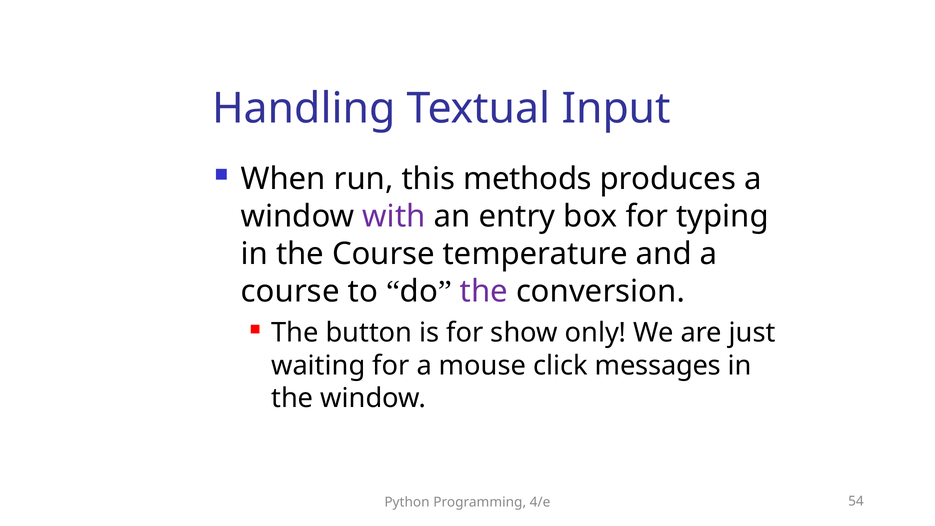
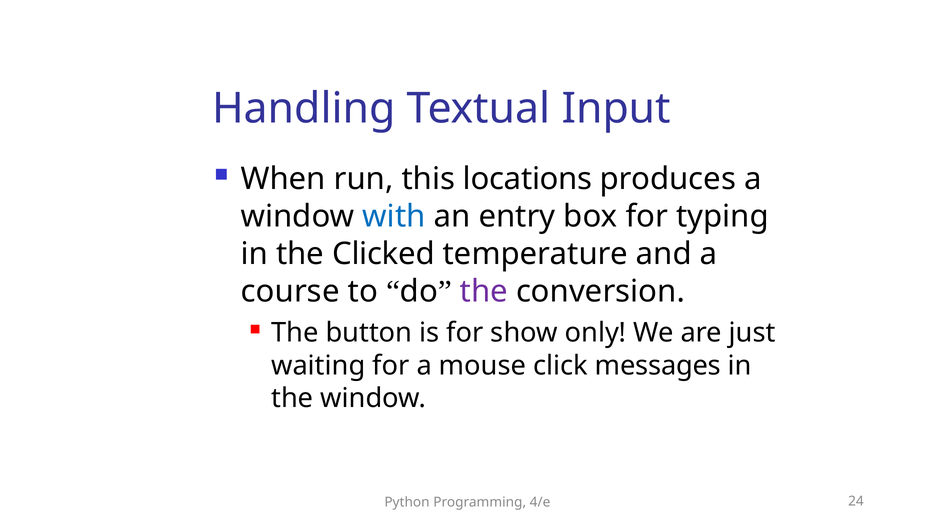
methods: methods -> locations (528, 179)
with colour: purple -> blue (394, 216)
the Course: Course -> Clicked (384, 254)
54: 54 -> 24 (856, 501)
